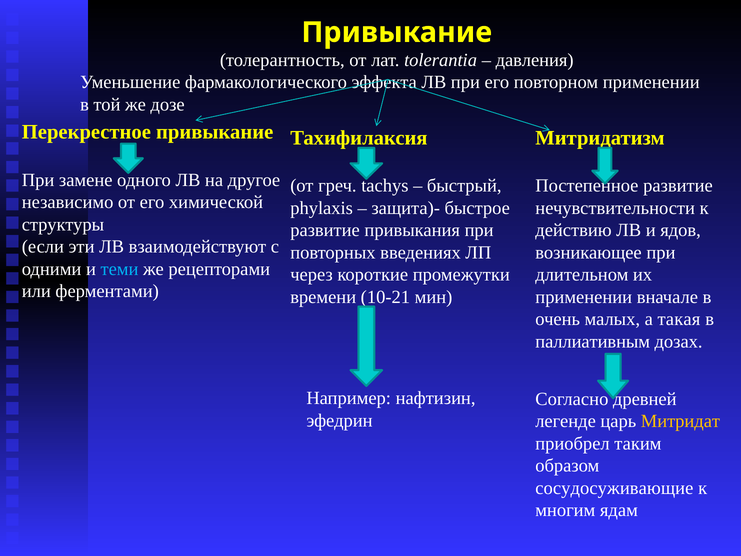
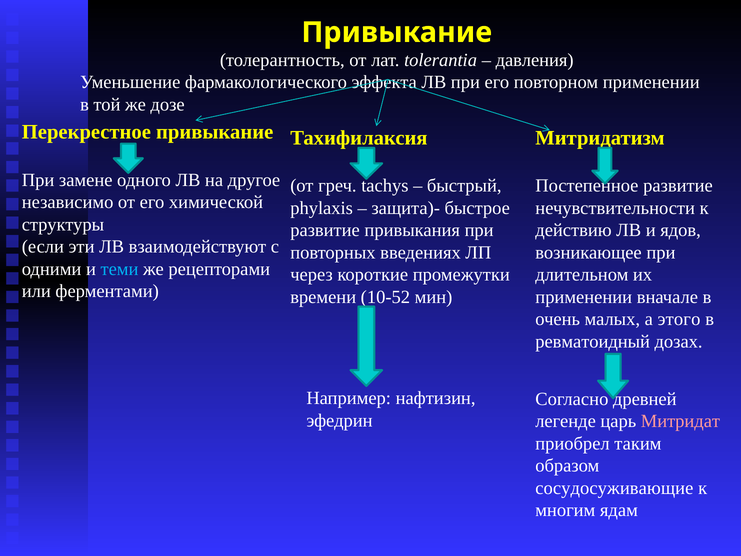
10-21: 10-21 -> 10-52 (385, 297)
такая: такая -> этого (679, 319)
паллиативным: паллиативным -> ревматоидный (593, 341)
Митридат colour: yellow -> pink (680, 421)
